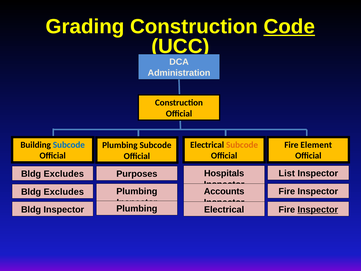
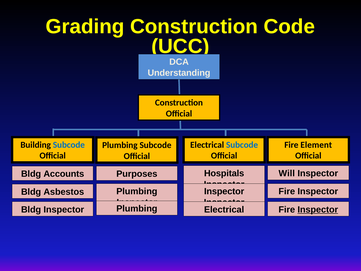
Code underline: present -> none (289, 27)
Administration: Administration -> Understanding (179, 73)
Subcode colour: orange -> blue (242, 145)
List: List -> Will (287, 173)
Excludes: Excludes -> Accounts (64, 174)
Accounts: Accounts -> Inspector (224, 191)
Excludes: Excludes -> Asbestos (64, 192)
